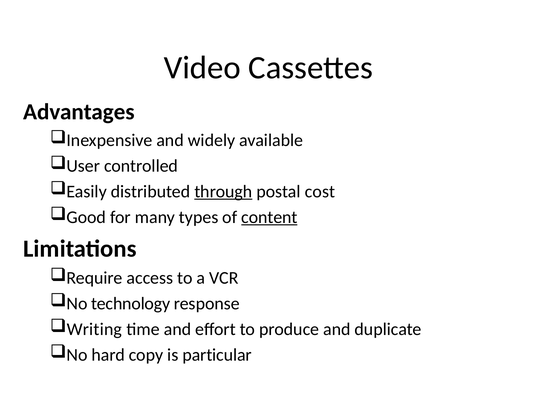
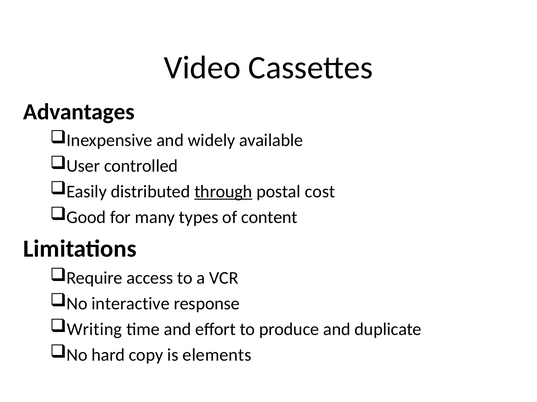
content underline: present -> none (269, 218)
technology: technology -> interactive (131, 304)
particular: particular -> elements (217, 355)
